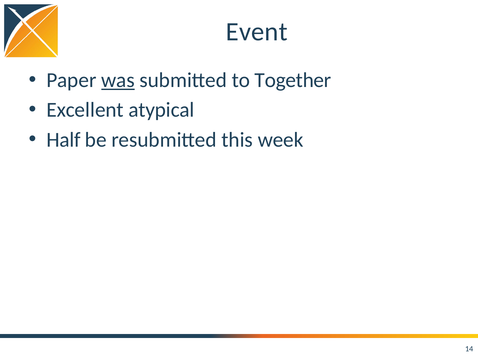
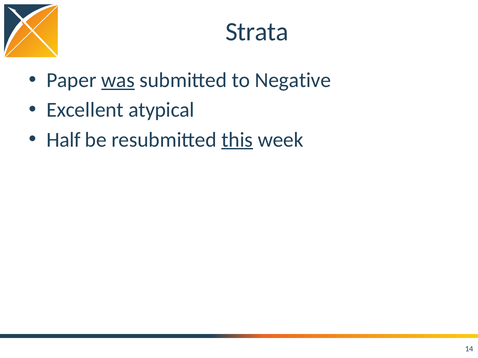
Event: Event -> Strata (257, 32)
Together: Together -> Negative (293, 80)
this underline: none -> present (237, 140)
